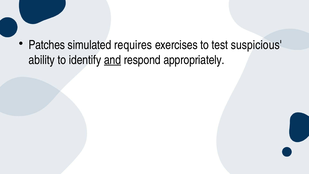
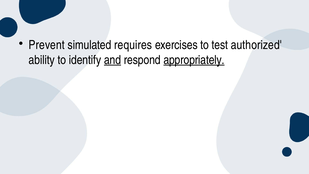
Patches: Patches -> Prevent (47, 45)
suspicious: suspicious -> authorized (256, 45)
appropriately underline: none -> present (194, 60)
